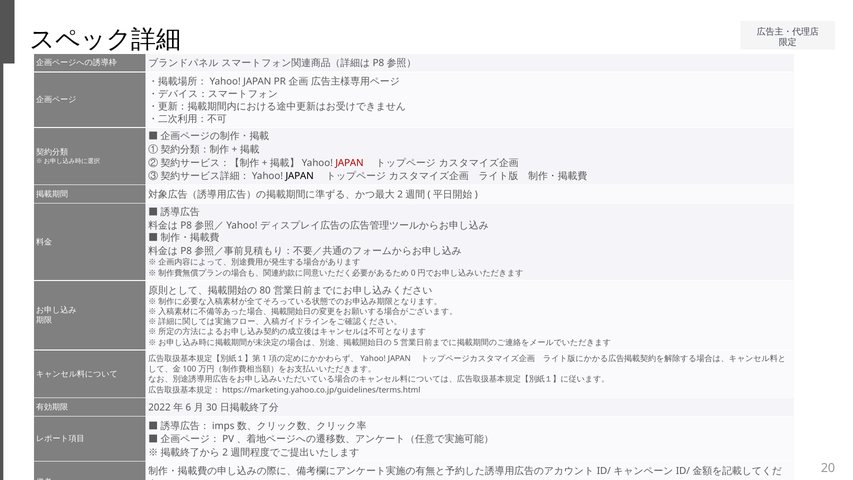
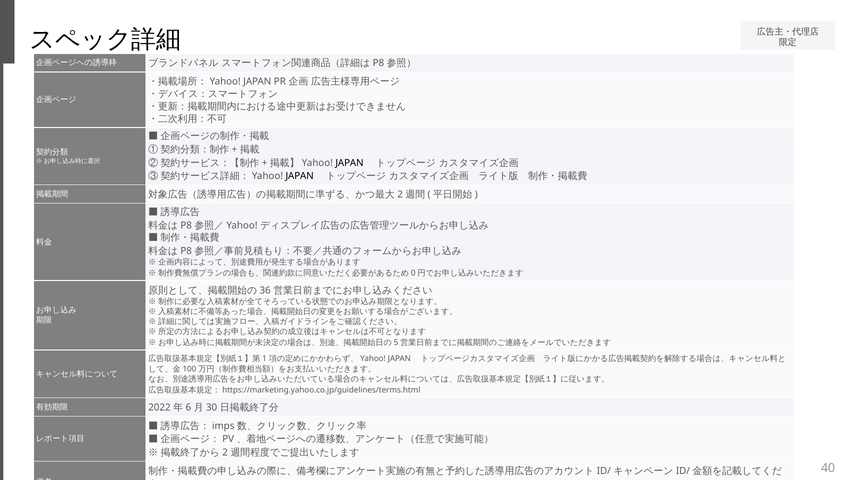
JAPAN colour: red -> black (349, 163)
80: 80 -> 36 (265, 290)
20: 20 -> 40 (828, 468)
